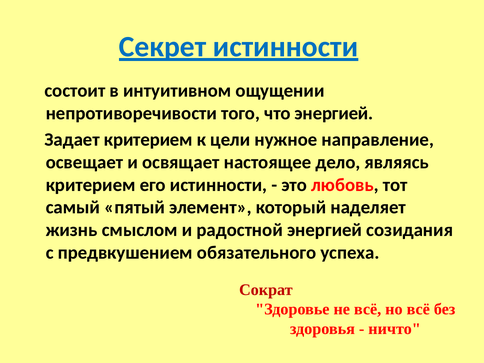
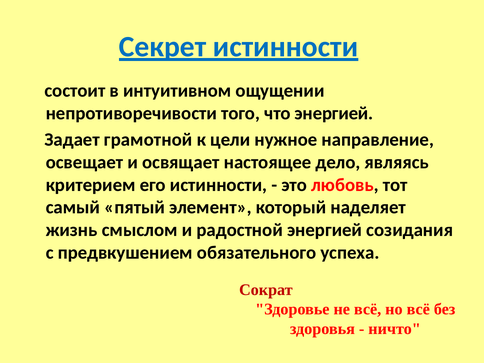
Задает критерием: критерием -> грамотной (148, 140)
